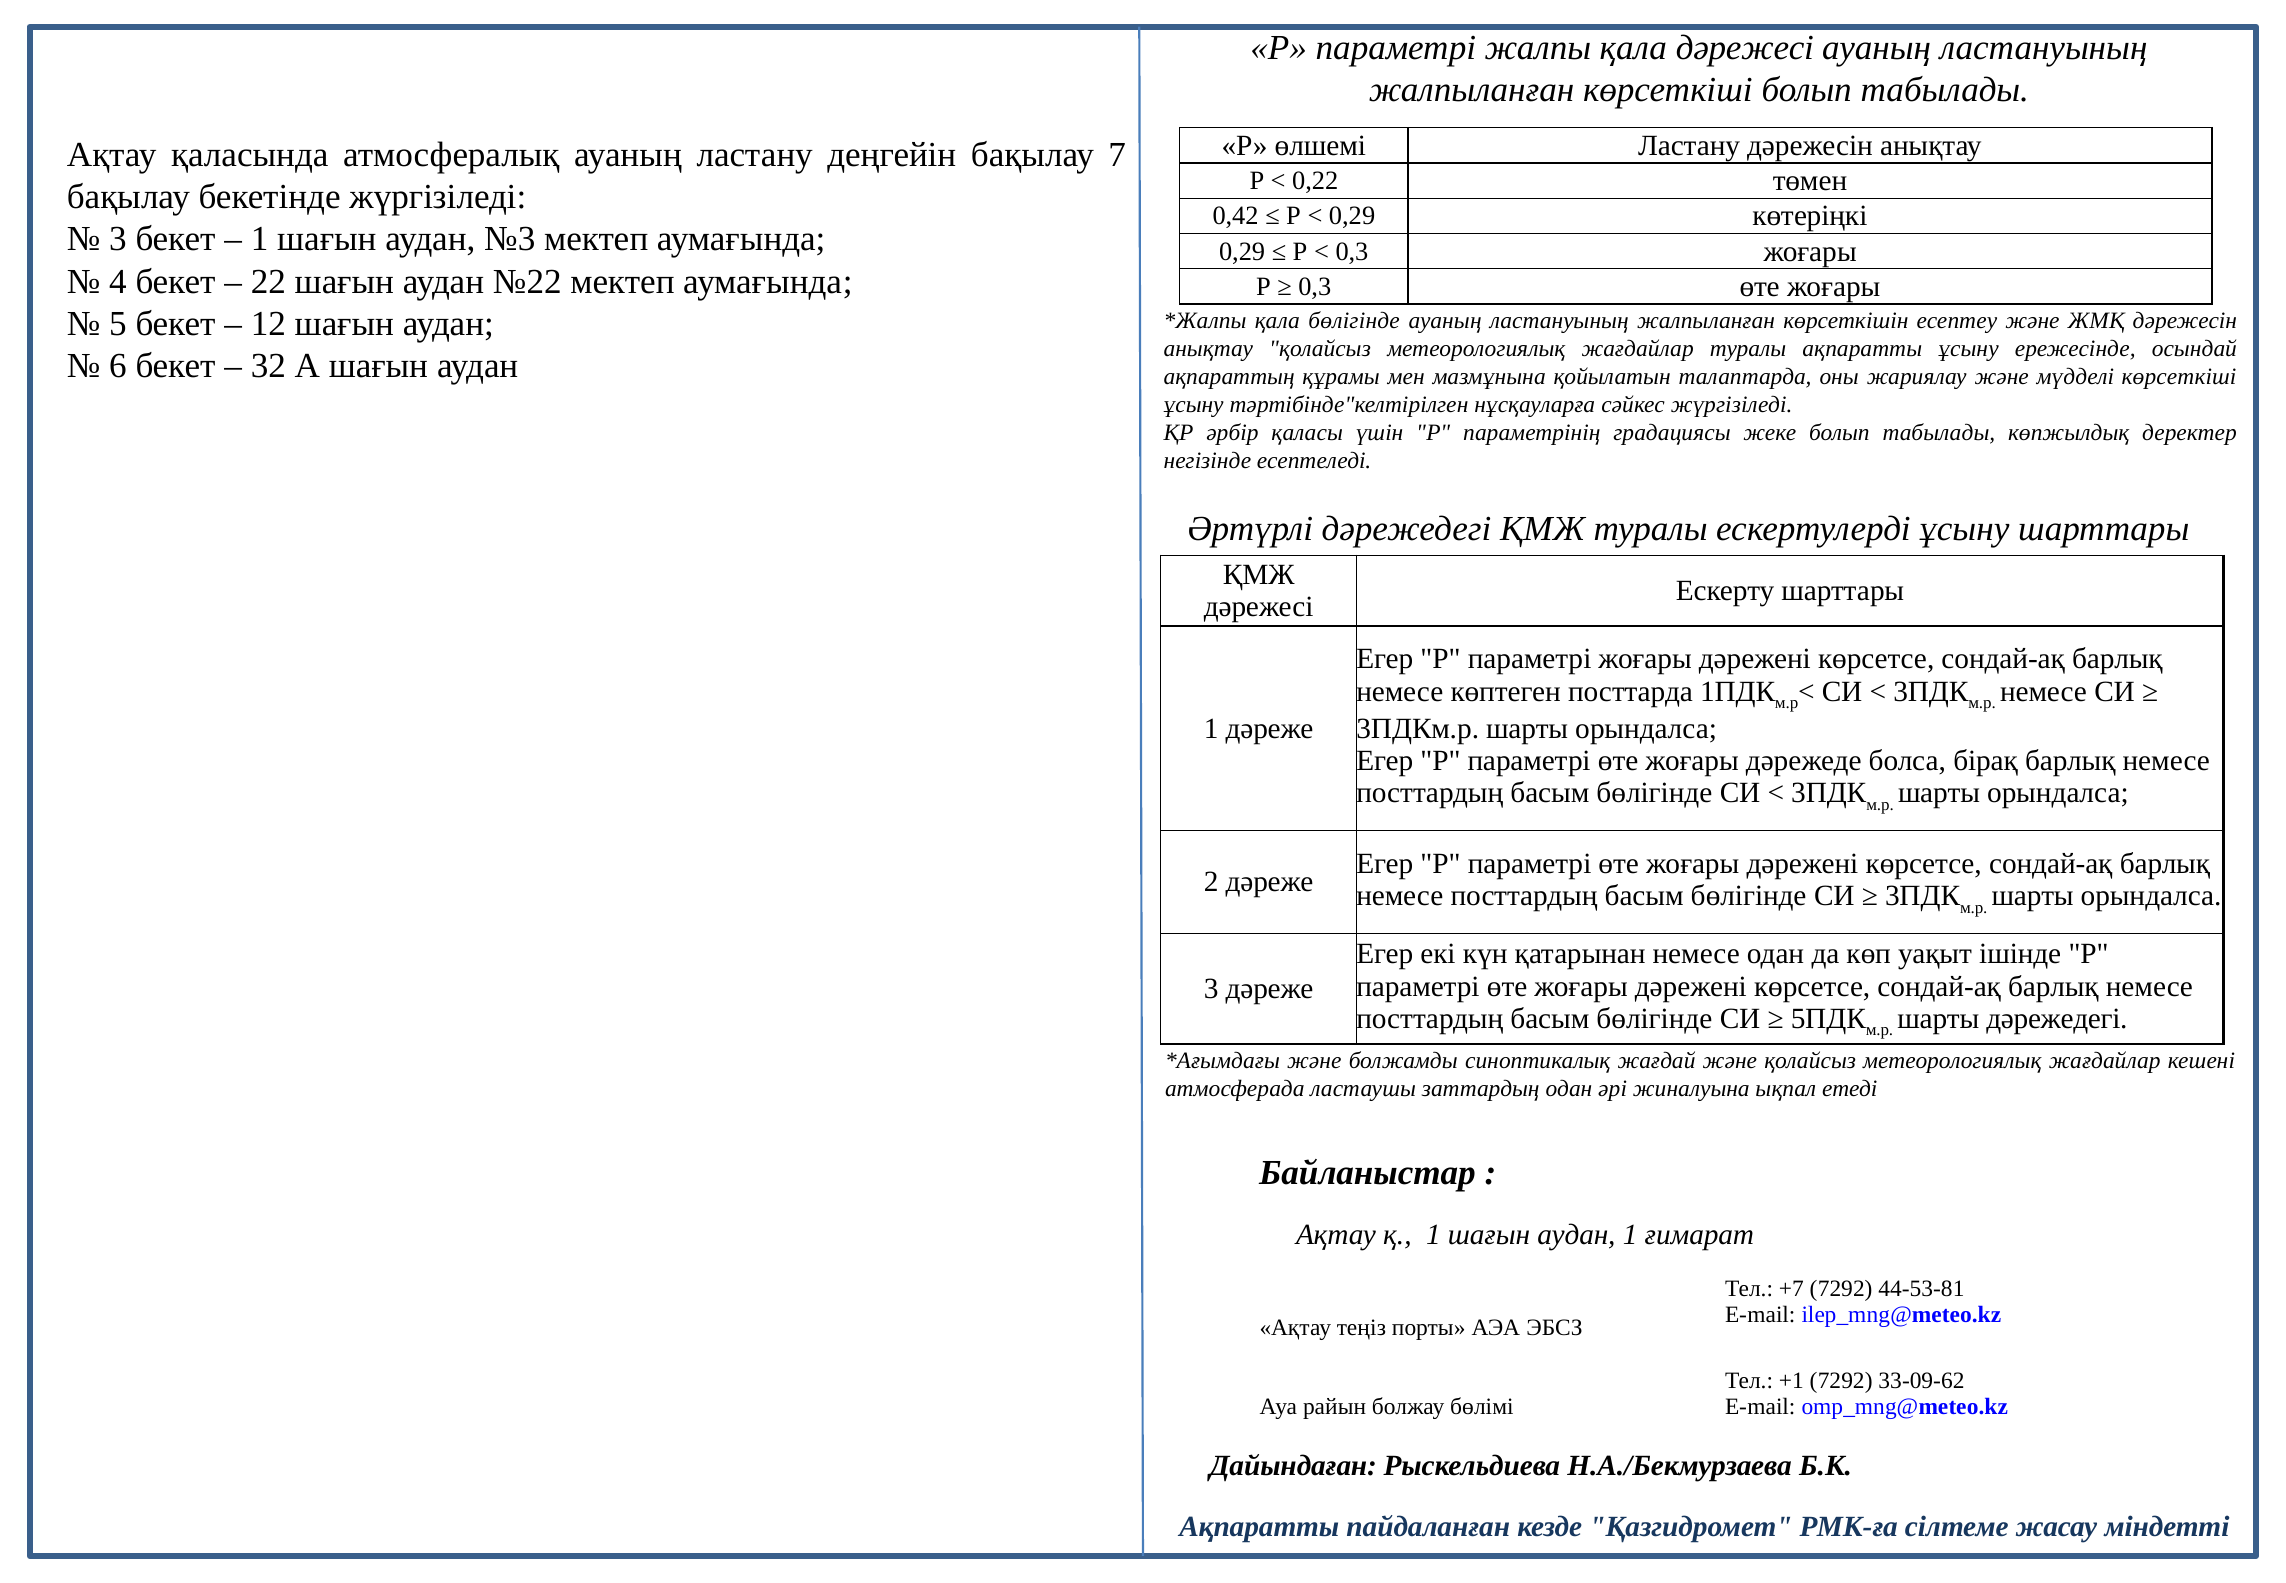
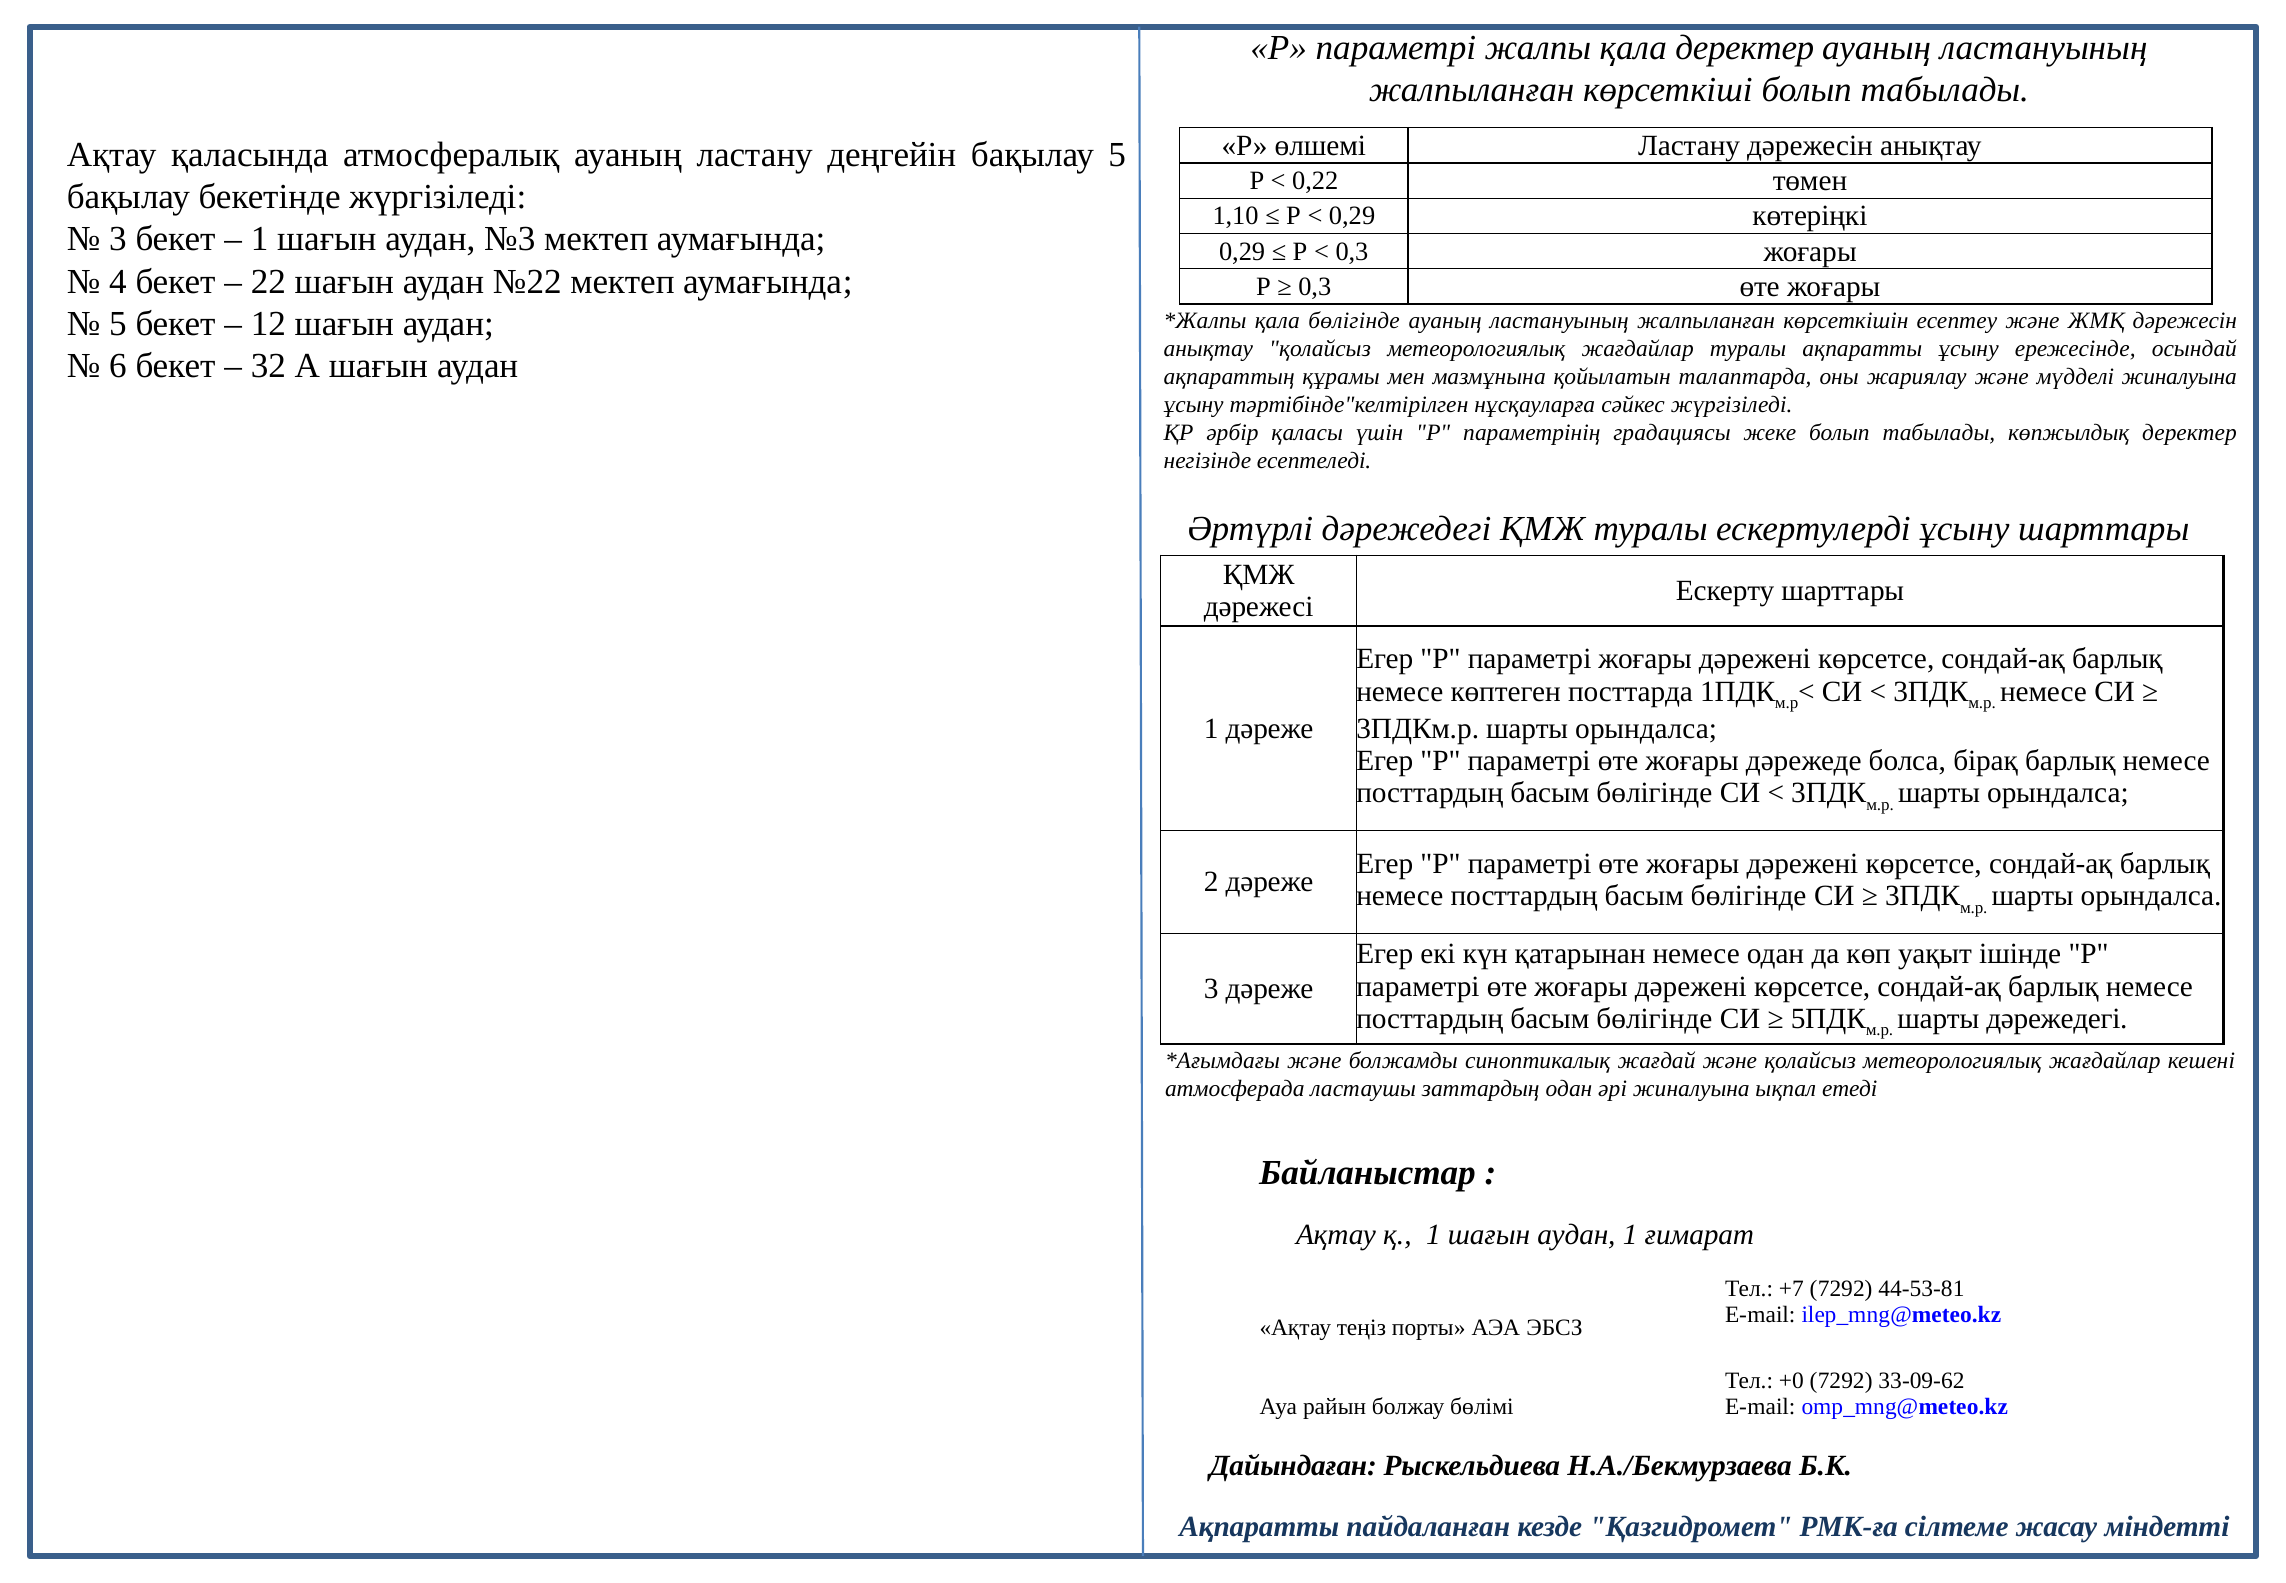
қала дәрежесі: дәрежесі -> деректер (1745, 48)
бақылау 7: 7 -> 5 (1117, 155)
0,42: 0,42 -> 1,10 (1236, 216)
мүдделі көрсеткіші: көрсеткіші -> жиналуына (2179, 377)
+1: +1 -> +0 (1791, 1381)
